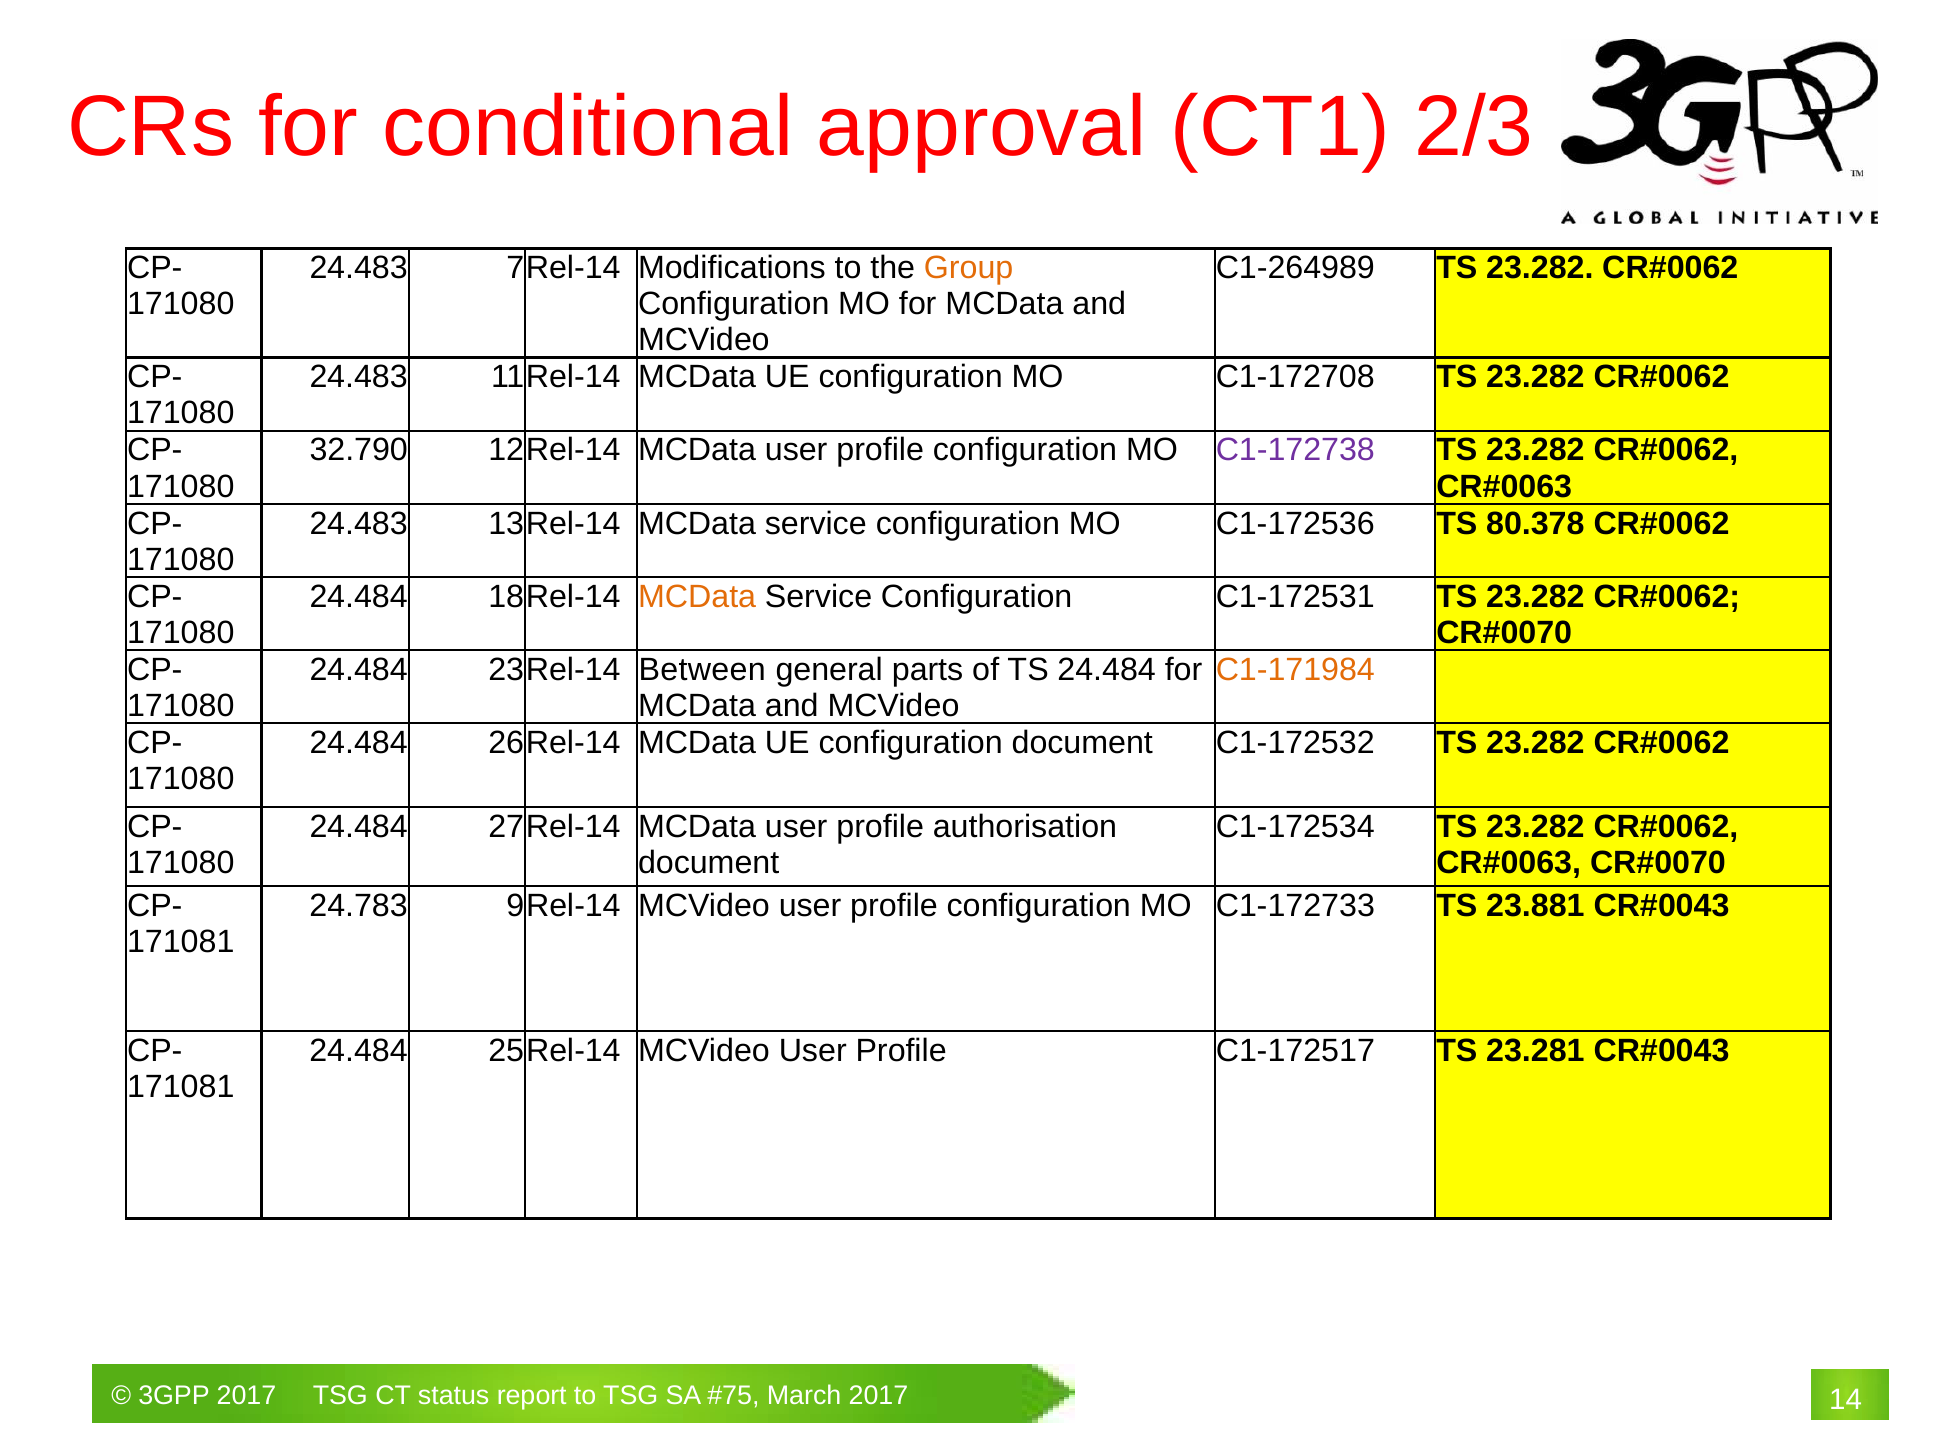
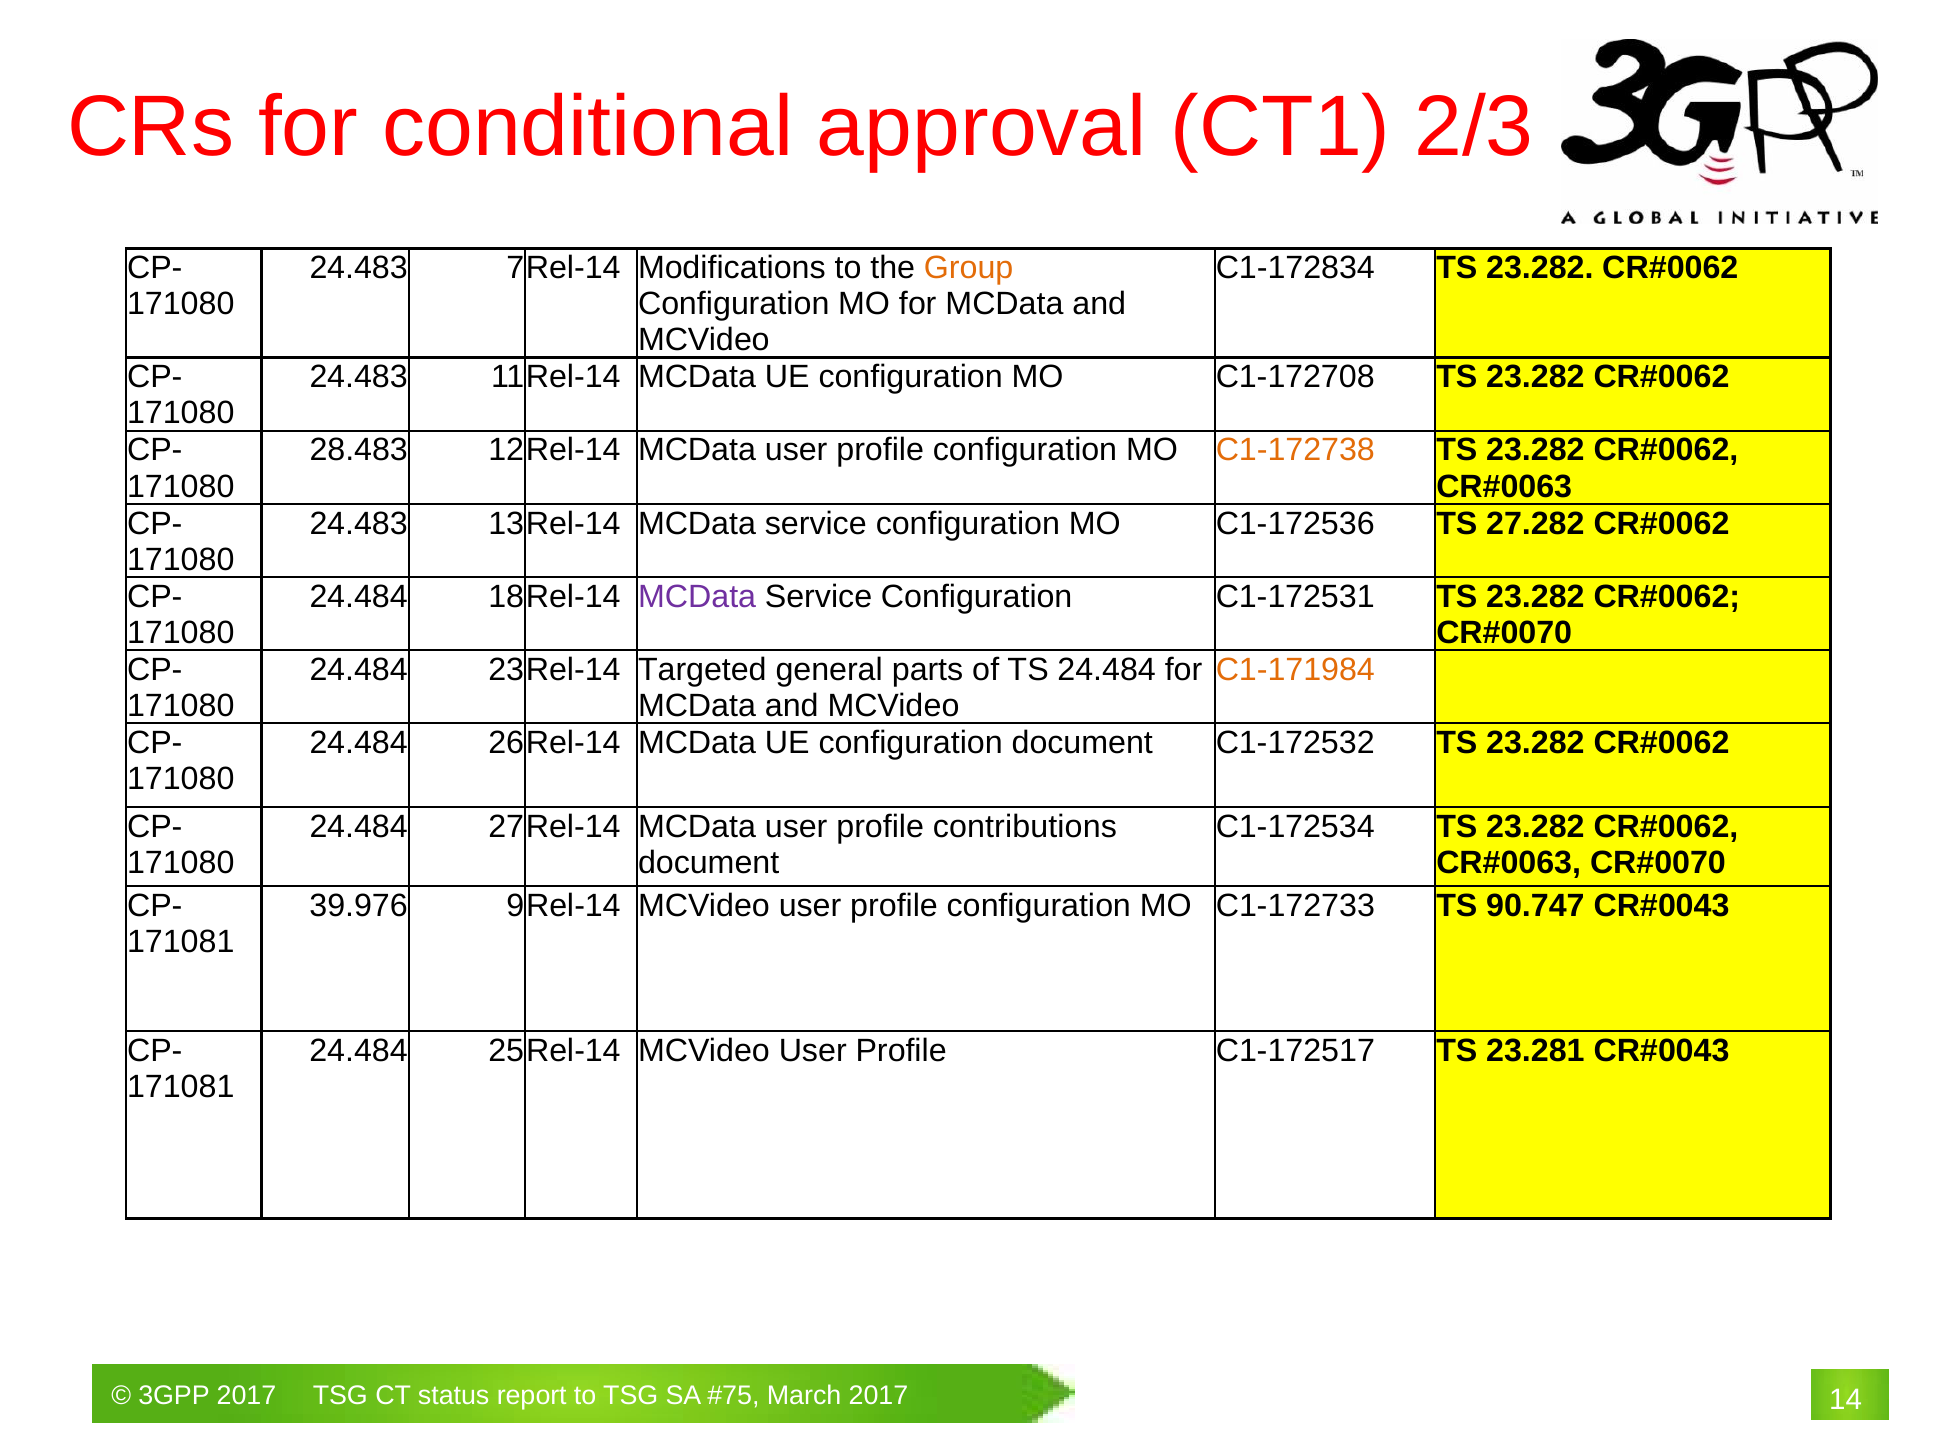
C1-264989: C1-264989 -> C1-172834 (1295, 268)
32.790: 32.790 -> 28.483 (359, 450)
C1-172738 colour: purple -> orange (1295, 450)
80.378: 80.378 -> 27.282 (1535, 524)
MCData colour: orange -> purple (697, 597)
Between: Between -> Targeted (702, 670)
authorisation: authorisation -> contributions (1025, 827)
24.783: 24.783 -> 39.976 (359, 906)
23.881: 23.881 -> 90.747 (1535, 906)
